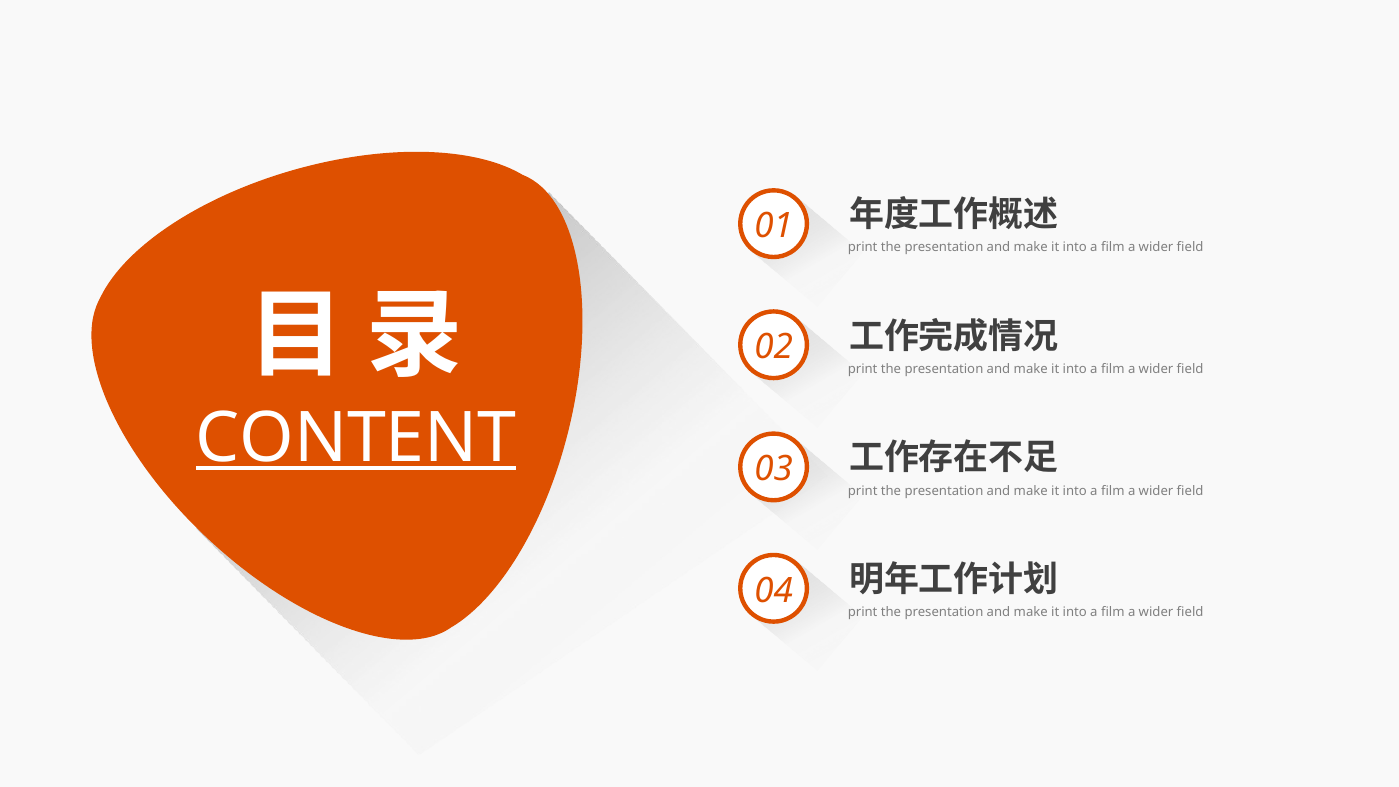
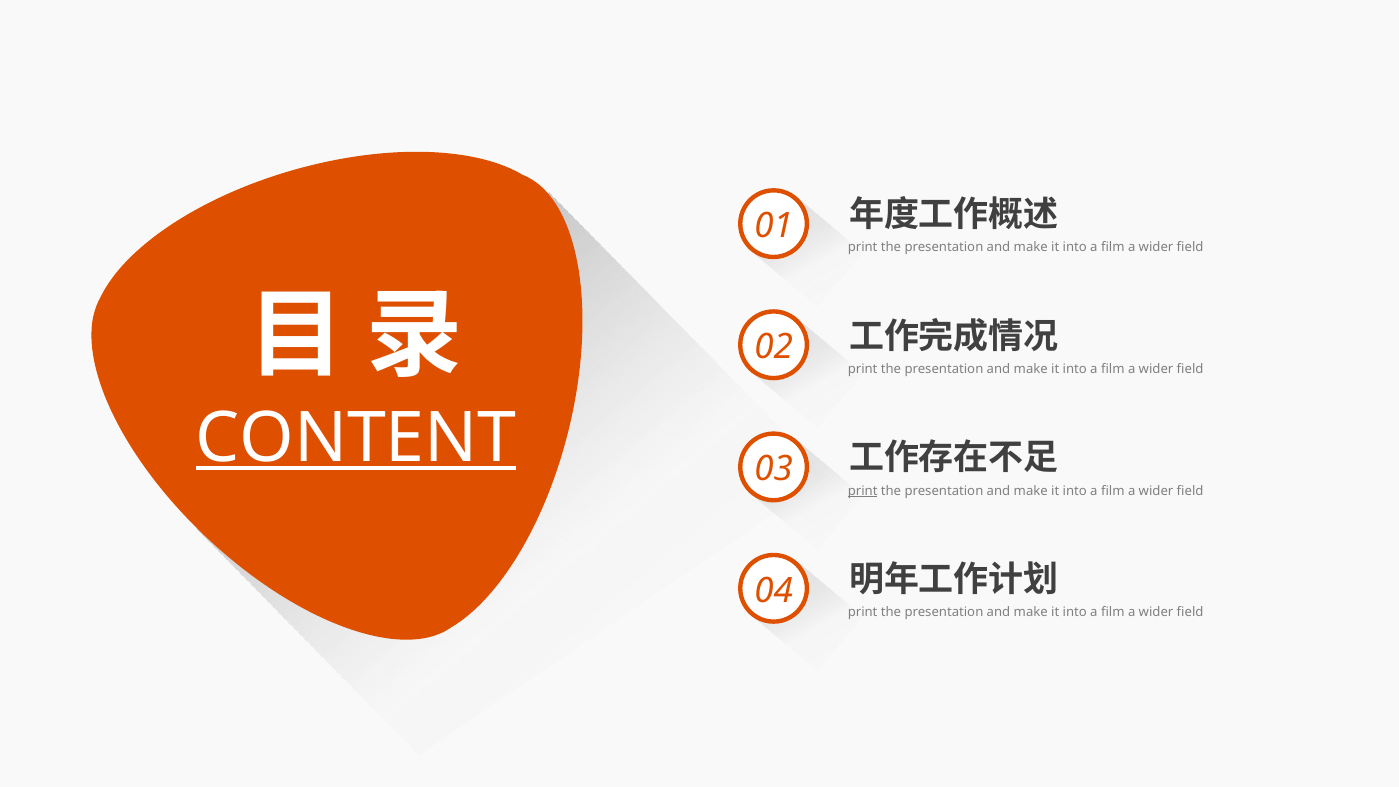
print underline: none -> present (863, 491)
